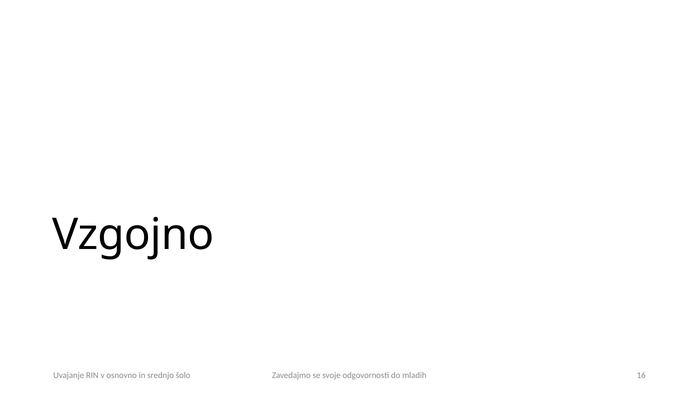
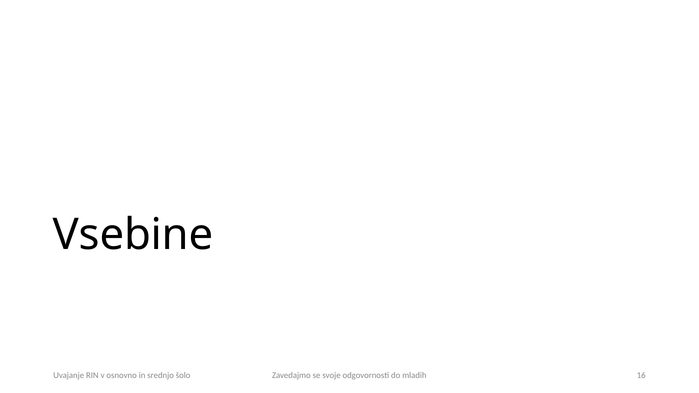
Vzgojno: Vzgojno -> Vsebine (133, 235)
